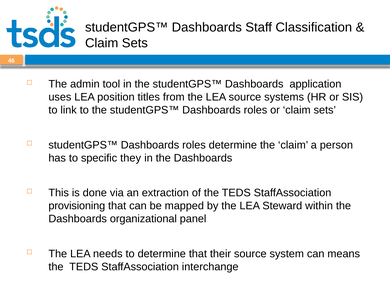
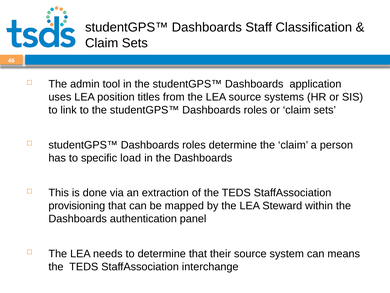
they: they -> load (131, 158)
organizational: organizational -> authentication (143, 218)
